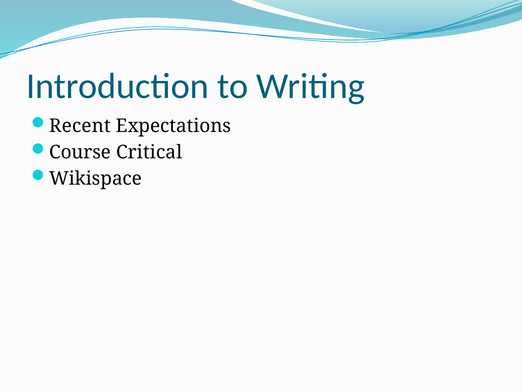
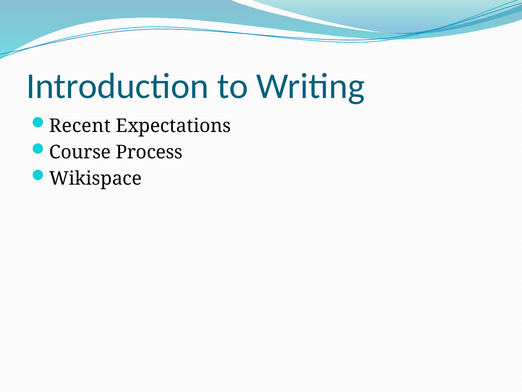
Critical: Critical -> Process (149, 152)
